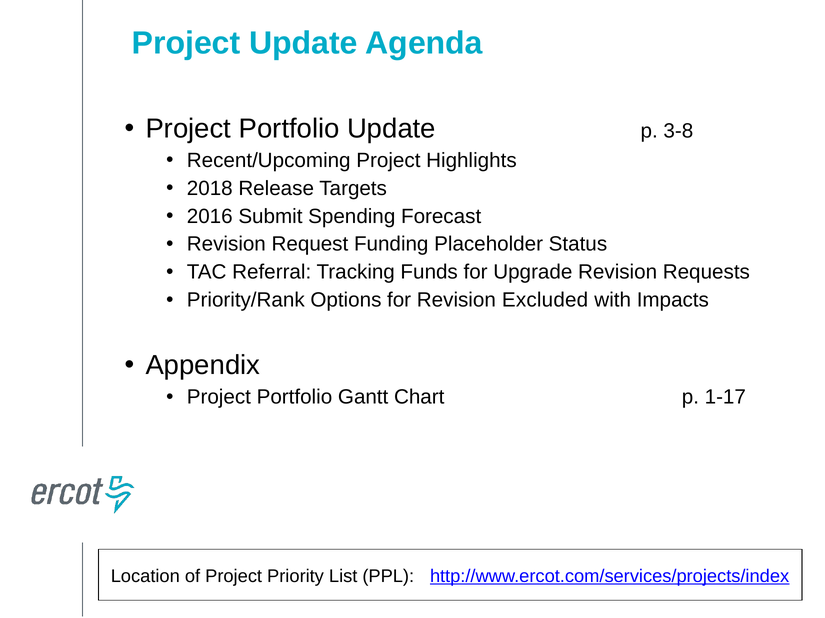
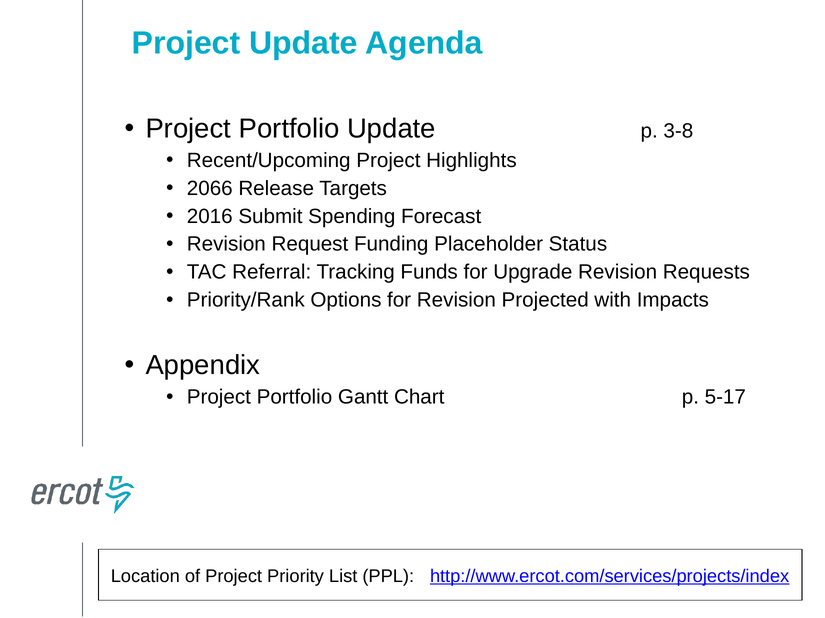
2018: 2018 -> 2066 (210, 188)
Excluded: Excluded -> Projected (545, 300)
1-17: 1-17 -> 5-17 (725, 398)
